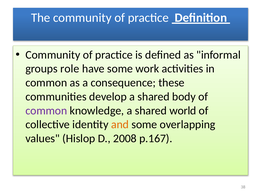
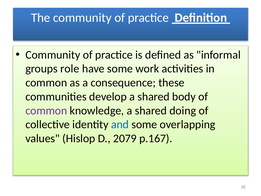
world: world -> doing (183, 110)
and colour: orange -> blue (120, 124)
2008: 2008 -> 2079 (125, 138)
